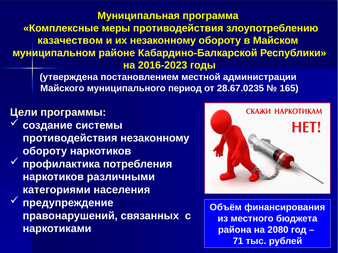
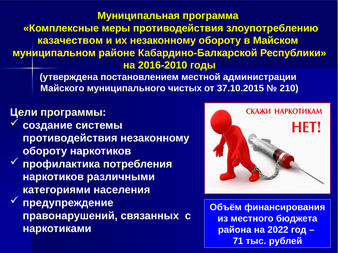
2016-2023: 2016-2023 -> 2016-2010 (163, 65)
период: период -> чистых (185, 88)
28.67.0235: 28.67.0235 -> 37.10.2015 (240, 88)
165: 165 -> 210 (289, 88)
2080: 2080 -> 2022 (278, 230)
